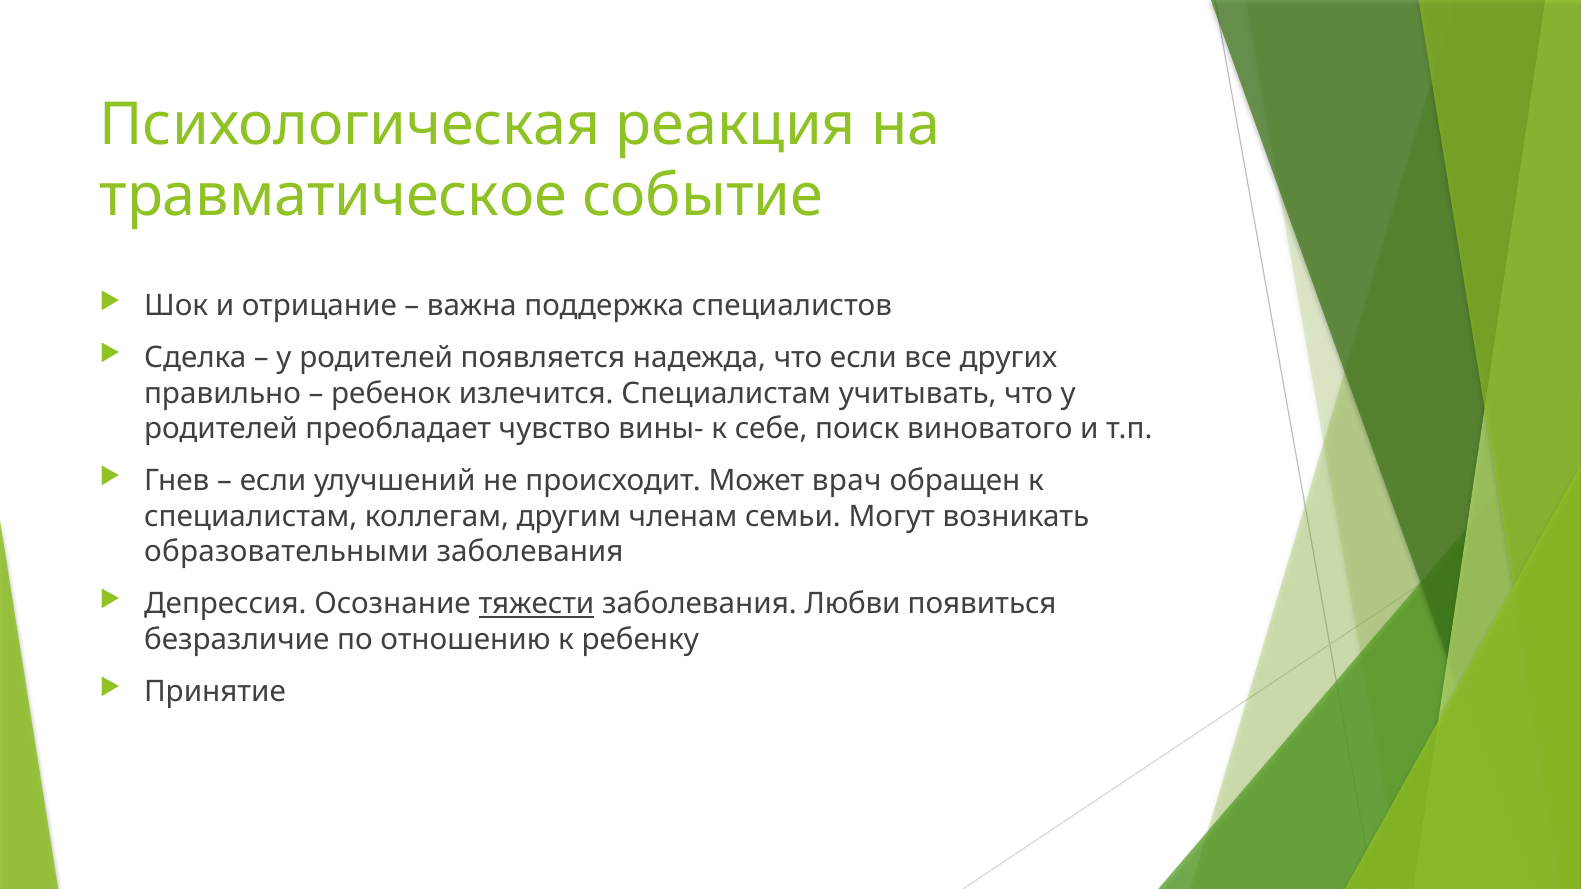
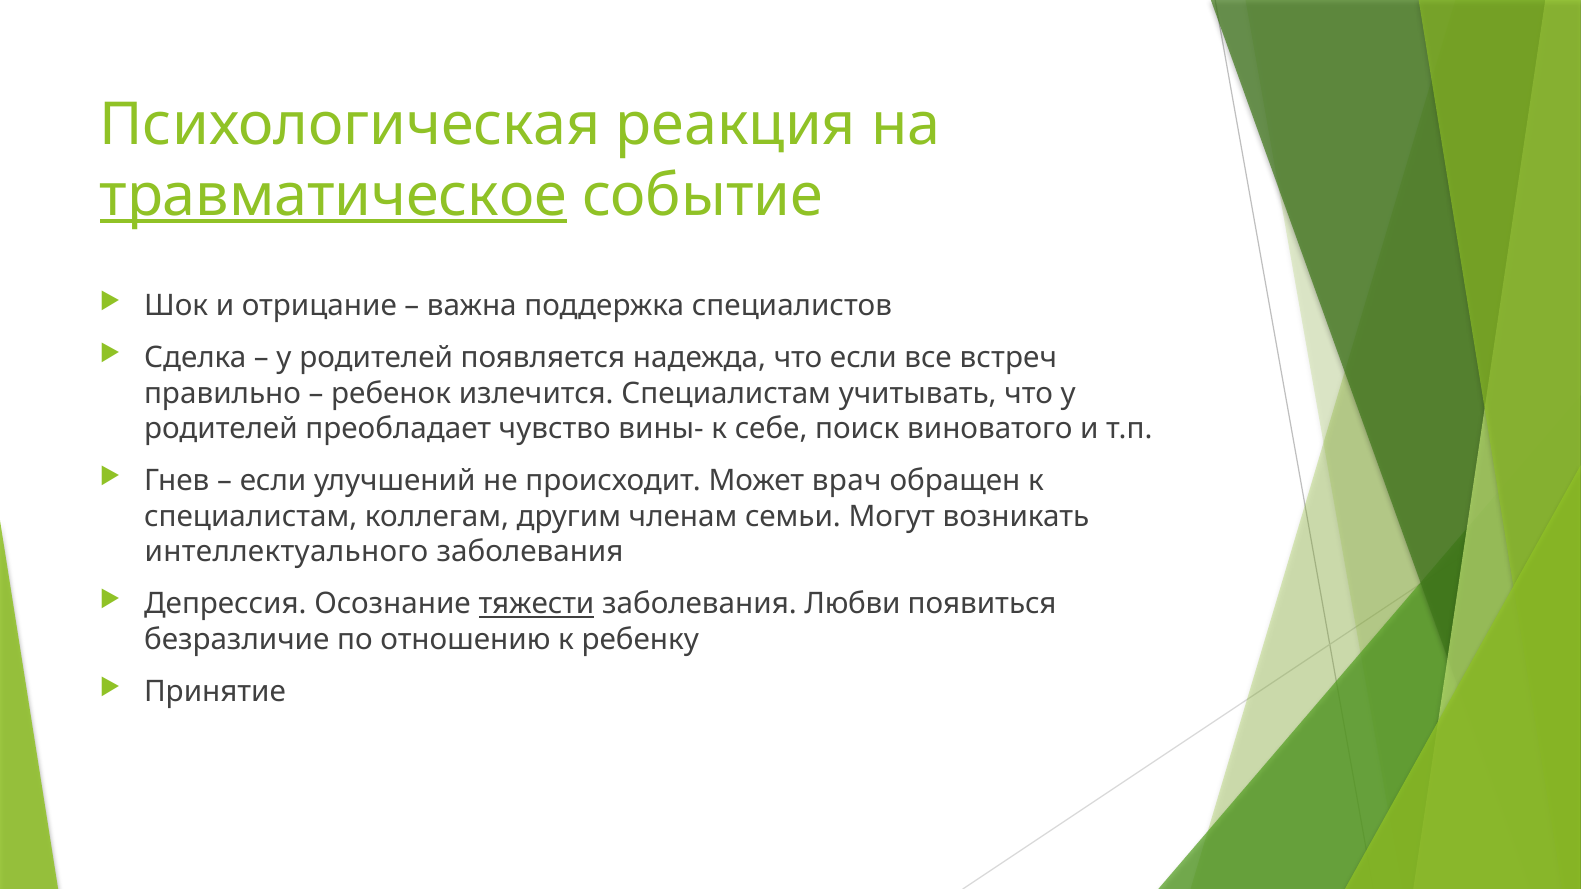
травматическое underline: none -> present (333, 196)
других: других -> встреч (1008, 358)
образовательными: образовательными -> интеллектуального (287, 552)
